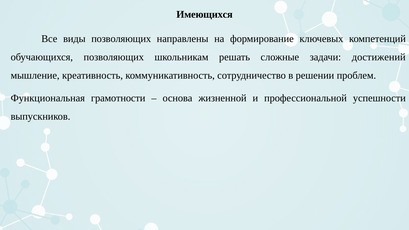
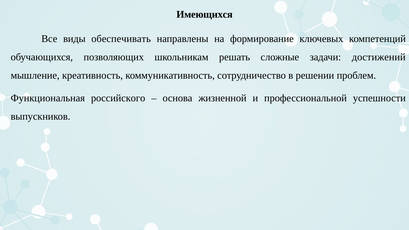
виды позволяющих: позволяющих -> обеспечивать (121, 39)
грамотности: грамотности -> российского (118, 98)
